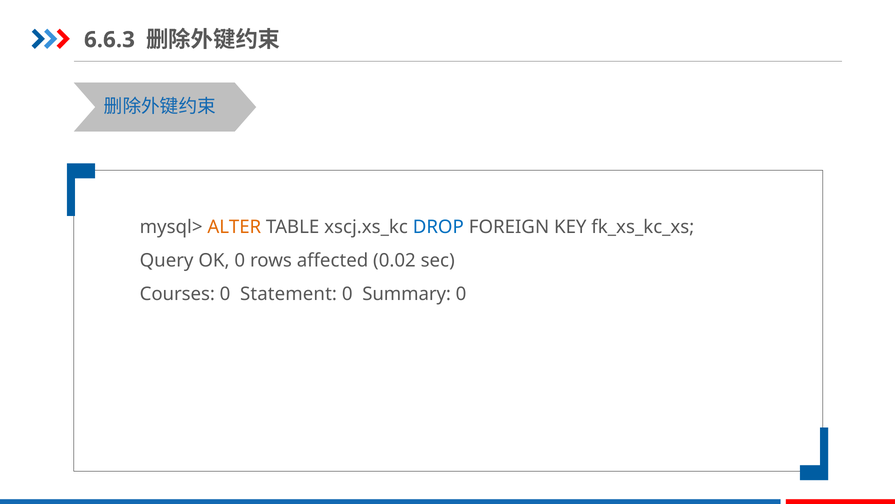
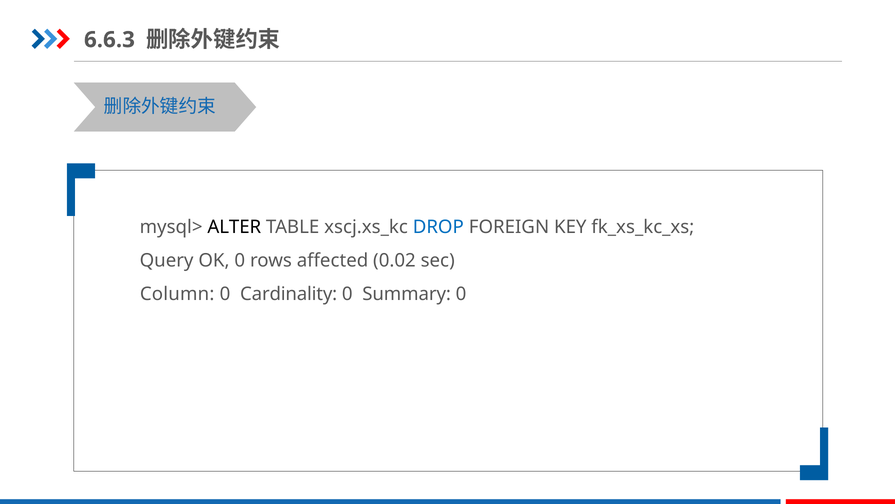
ALTER colour: orange -> black (234, 227)
Courses: Courses -> Column (177, 294)
Statement: Statement -> Cardinality (289, 294)
